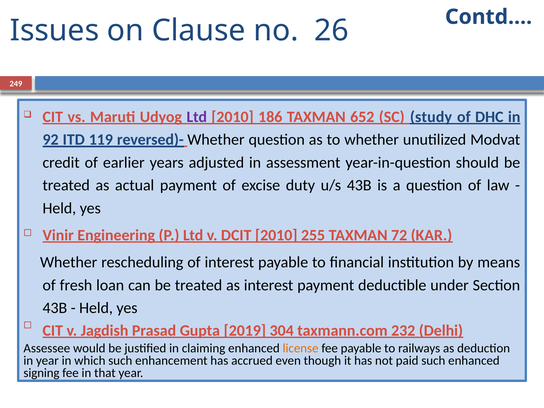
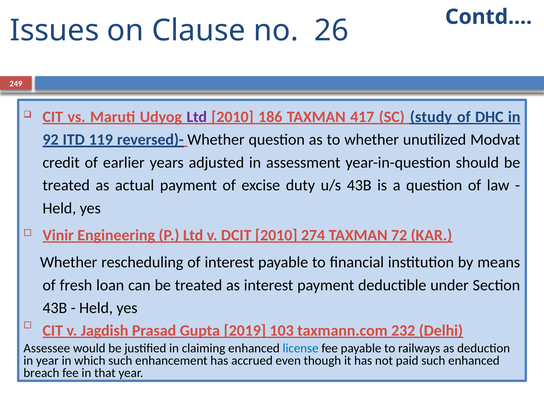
652: 652 -> 417 (362, 117)
255: 255 -> 274 (313, 235)
304: 304 -> 103 (282, 331)
license colour: orange -> blue (301, 348)
signing: signing -> breach (41, 373)
